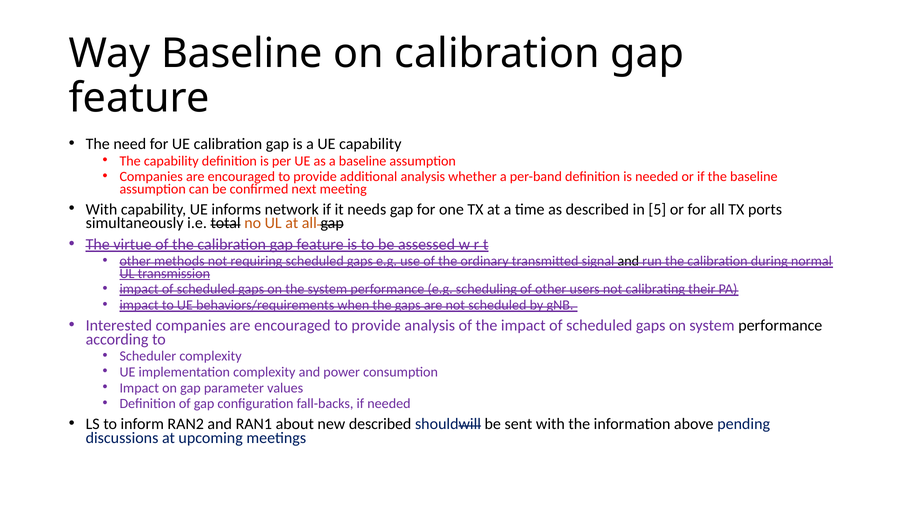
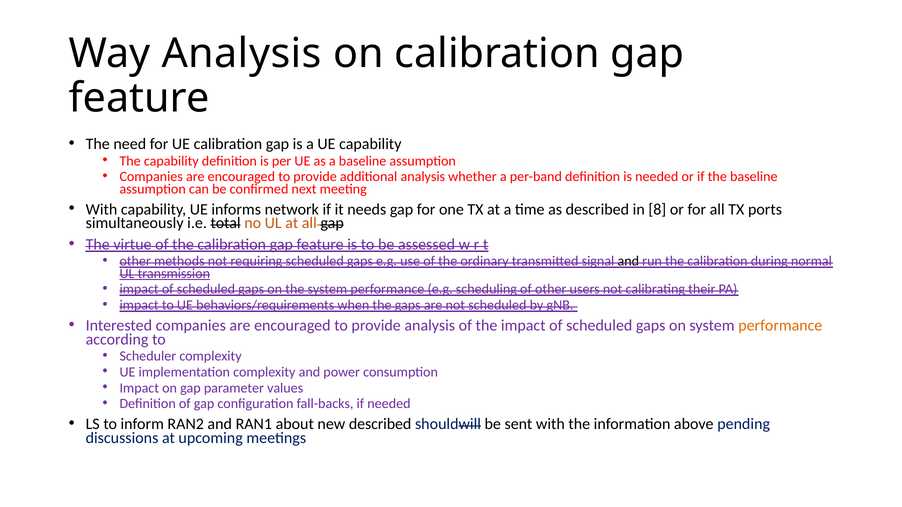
Way Baseline: Baseline -> Analysis (242, 53)
5: 5 -> 8 (657, 209)
performance colour: black -> orange (780, 326)
